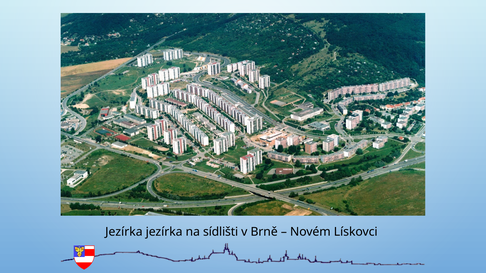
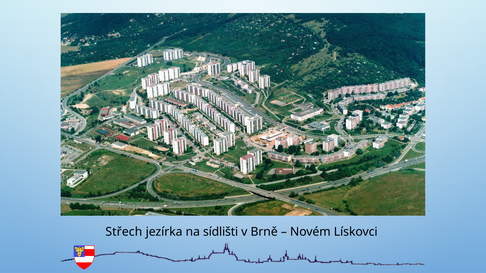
Jezírka: Jezírka -> Střech (124, 232)
